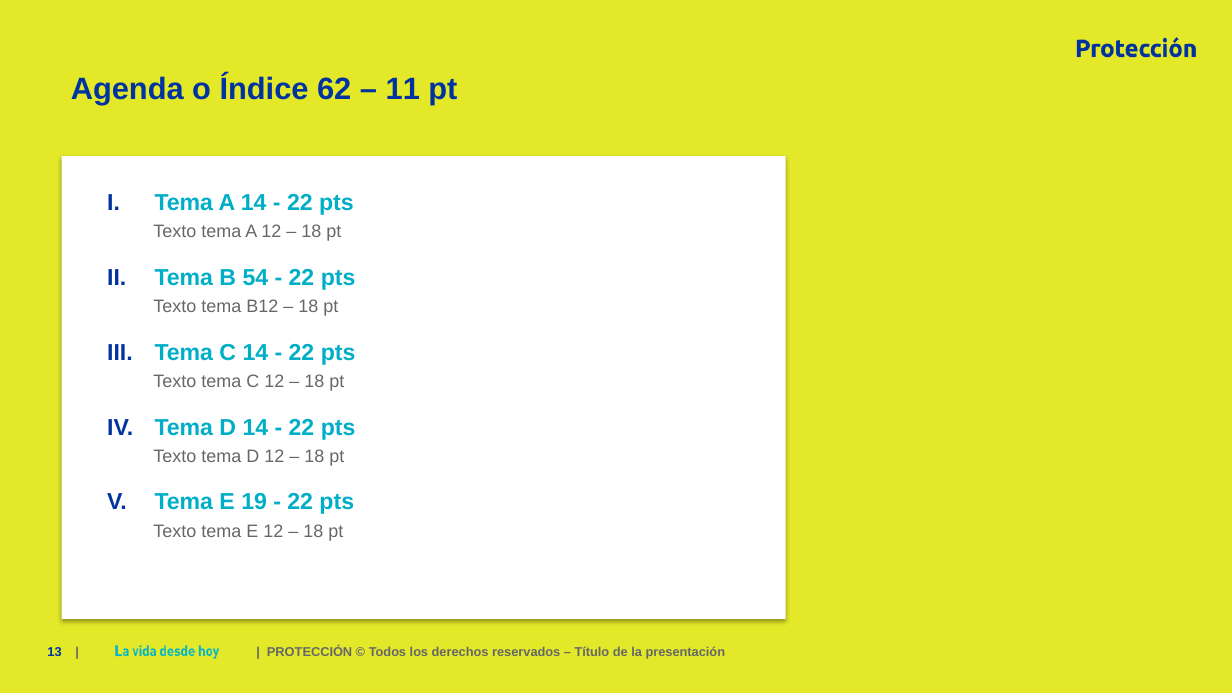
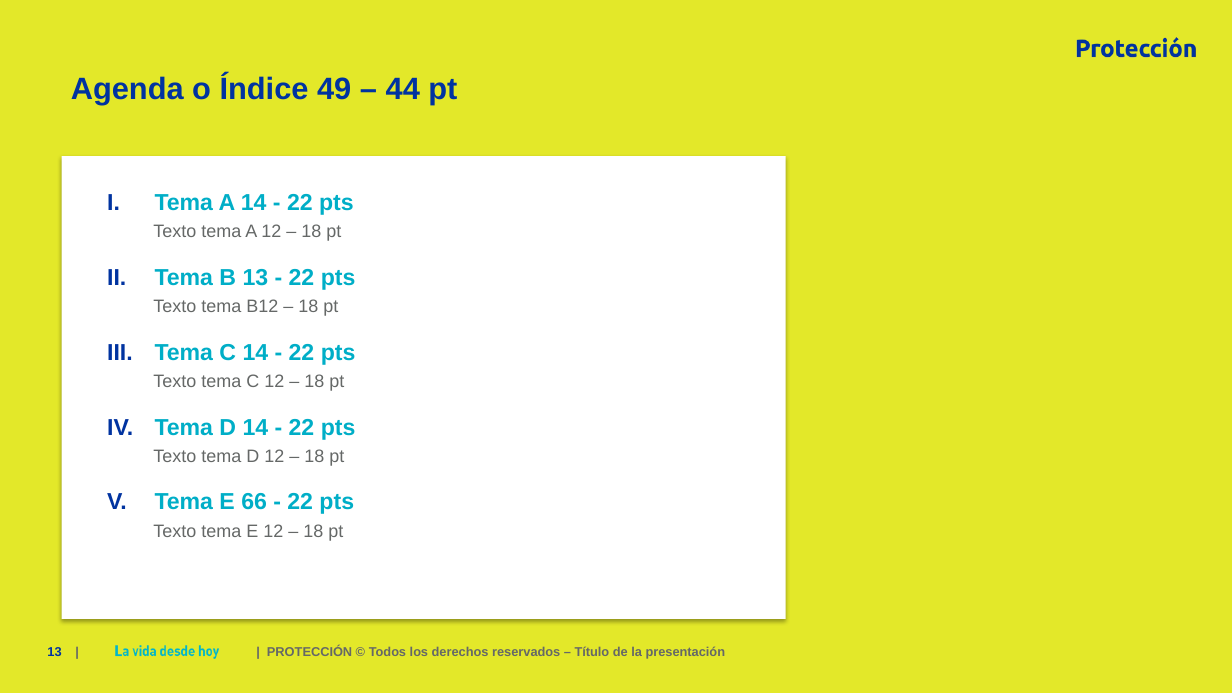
62: 62 -> 49 (334, 90)
11: 11 -> 44 (403, 90)
B 54: 54 -> 13 (255, 278)
19: 19 -> 66 (254, 502)
